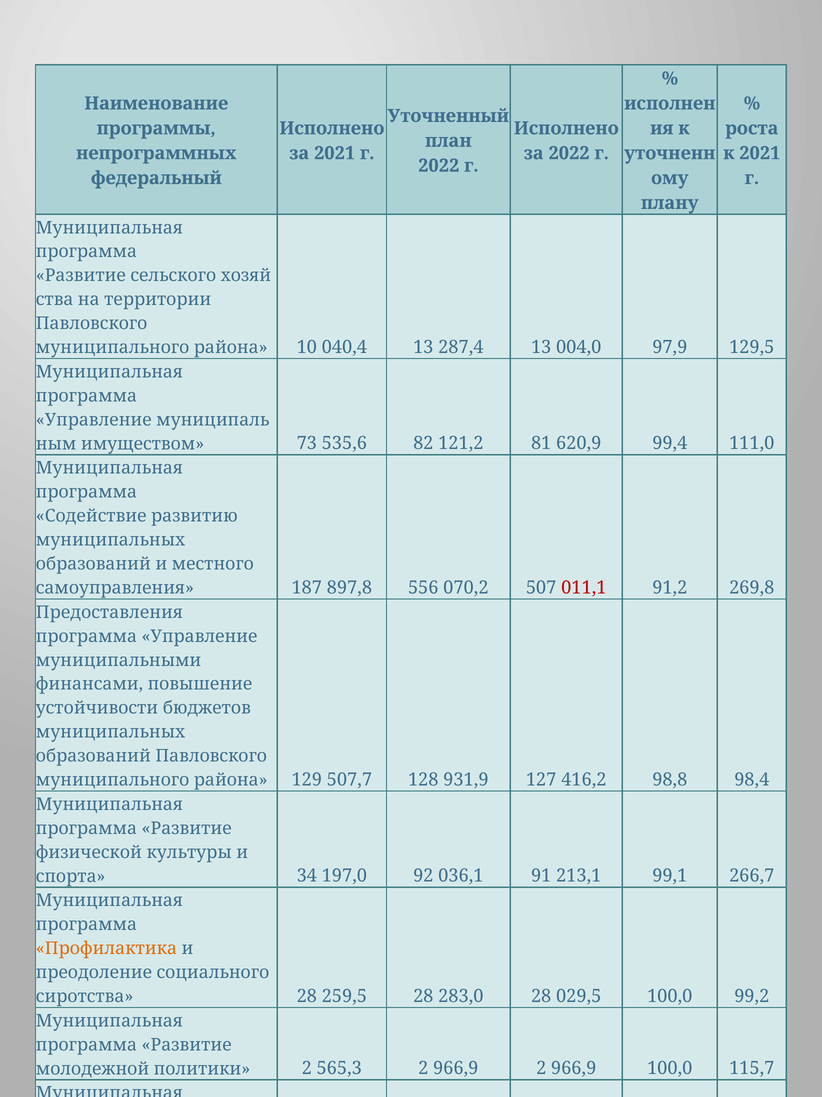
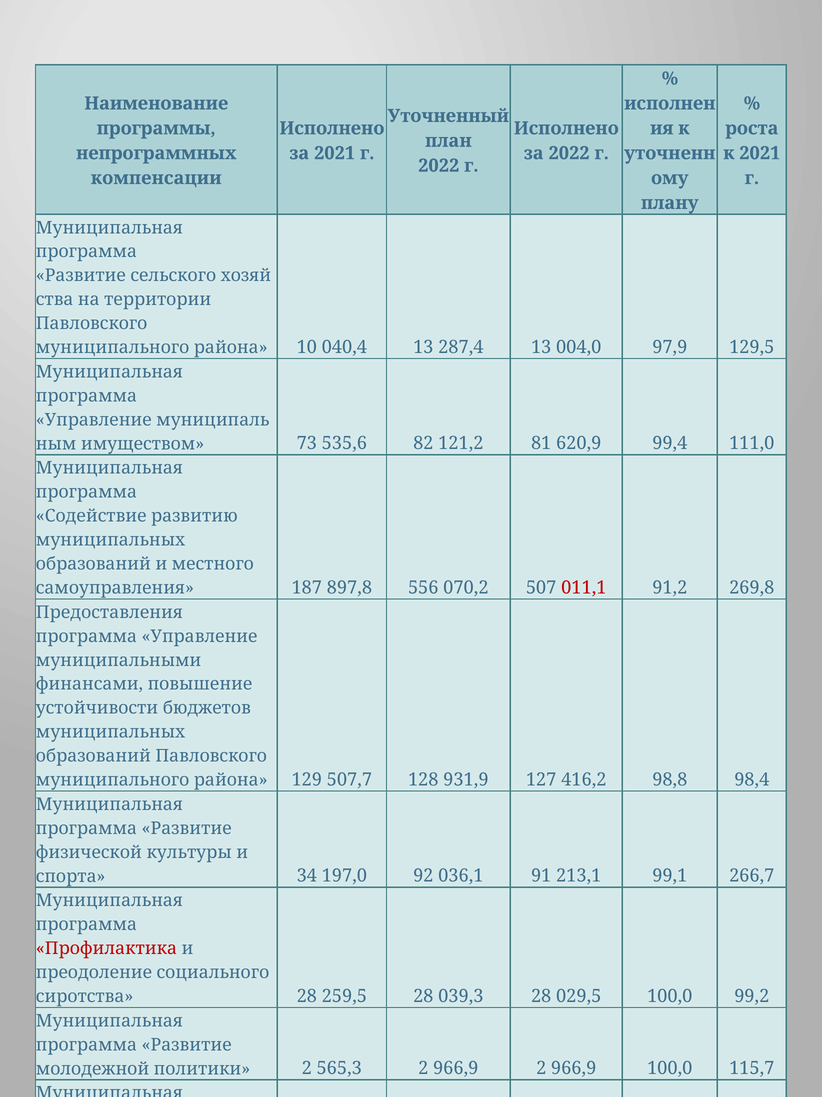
федеральный: федеральный -> компенсации (156, 178)
Профилактика colour: orange -> red (106, 948)
283,0: 283,0 -> 039,3 (461, 995)
